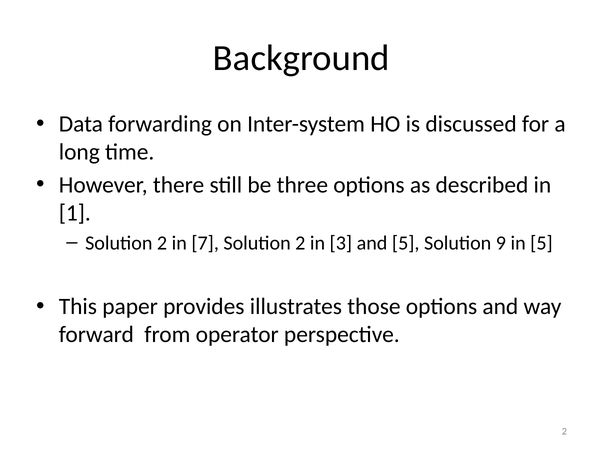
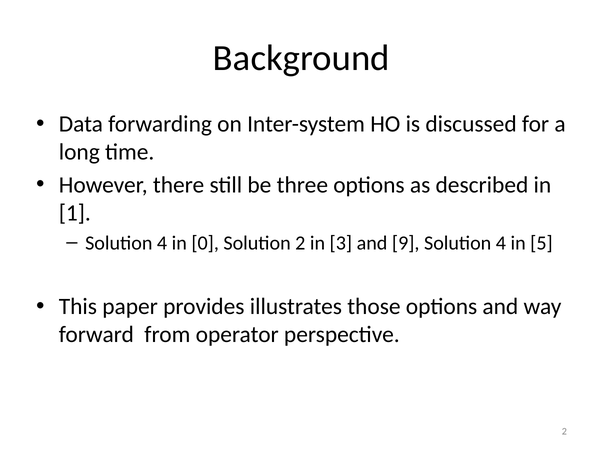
2: 2 -> 4 (162, 243)
7: 7 -> 0 (205, 243)
and 5: 5 -> 9 (406, 243)
9: 9 -> 4 (501, 243)
